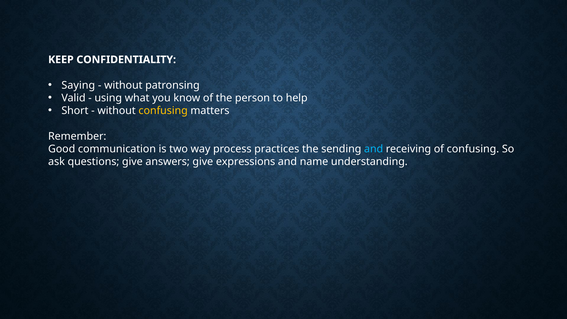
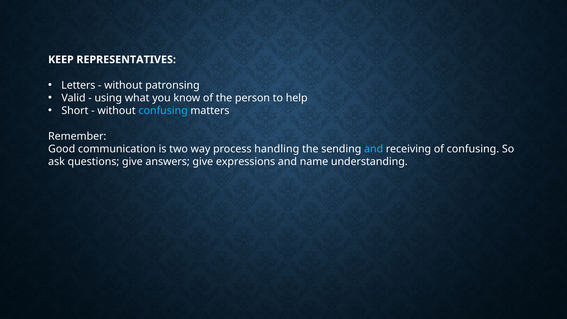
CONFIDENTIALITY: CONFIDENTIALITY -> REPRESENTATIVES (126, 60)
Saying: Saying -> Letters (78, 85)
confusing colour: yellow -> light blue (163, 111)
practices: practices -> handling (277, 149)
